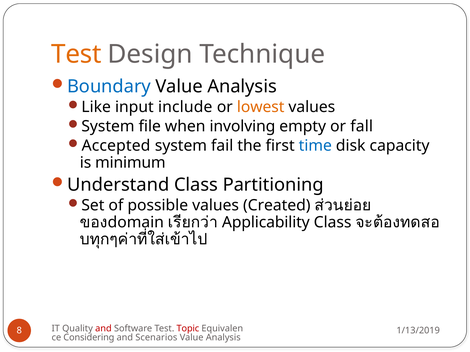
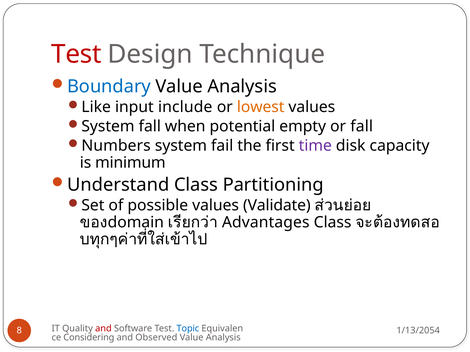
Test colour: orange -> red (76, 54)
System file: file -> fall (150, 127)
involving: involving -> potential (242, 127)
Accepted: Accepted -> Numbers (116, 146)
time colour: blue -> purple (315, 146)
Created: Created -> Validate (277, 206)
Applicability: Applicability -> Advantages (266, 223)
Topic colour: red -> blue (188, 329)
1/13/2019: 1/13/2019 -> 1/13/2054 (418, 331)
Scenarios: Scenarios -> Observed (156, 338)
